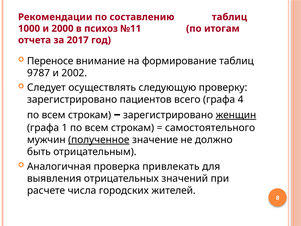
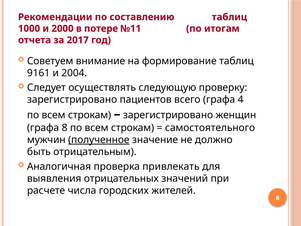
психоз: психоз -> потере (101, 29)
Переносе: Переносе -> Советуем (50, 61)
9787: 9787 -> 9161 (39, 73)
2002: 2002 -> 2004 (74, 73)
женщин underline: present -> none (236, 115)
графа 1: 1 -> 8 (65, 128)
